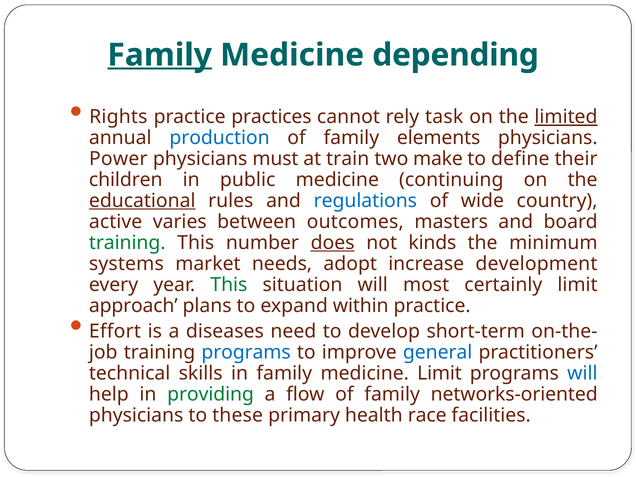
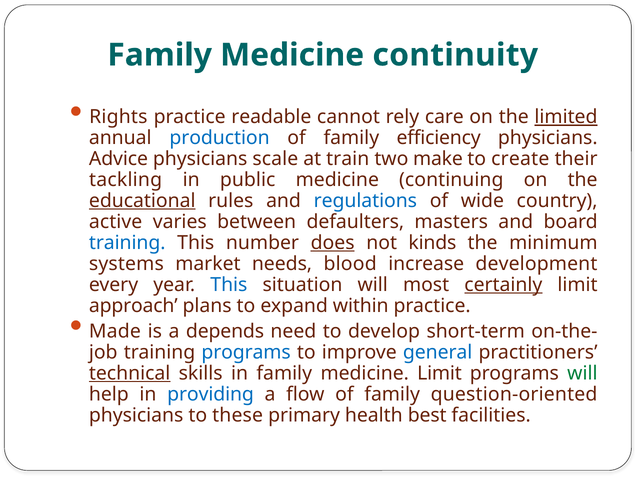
Family underline: present -> none (160, 55)
depending: depending -> continuity (455, 55)
practices: practices -> readable (271, 117)
task: task -> care (444, 117)
elements: elements -> efficiency (439, 138)
Power: Power -> Advice (118, 159)
must: must -> scale (275, 159)
define: define -> create (520, 159)
children: children -> tackling (126, 180)
outcomes: outcomes -> defaulters (355, 222)
training colour: green -> blue (127, 243)
adopt: adopt -> blood (350, 264)
This colour: green -> blue (229, 285)
certainly underline: none -> present (503, 285)
Effort: Effort -> Made (115, 331)
diseases: diseases -> depends (225, 331)
technical underline: none -> present (130, 373)
will colour: blue -> green (582, 373)
providing colour: green -> blue (211, 394)
networks-oriented: networks-oriented -> question-oriented (514, 394)
race: race -> best (427, 415)
